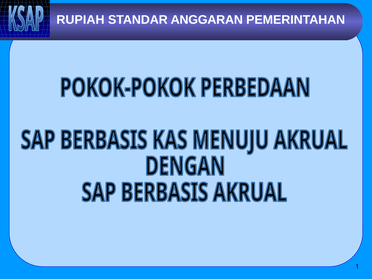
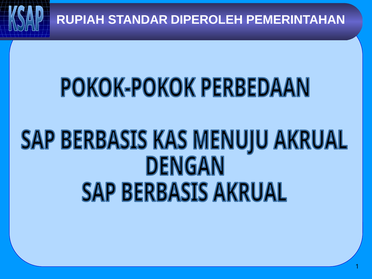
ANGGARAN: ANGGARAN -> DIPEROLEH (207, 20)
